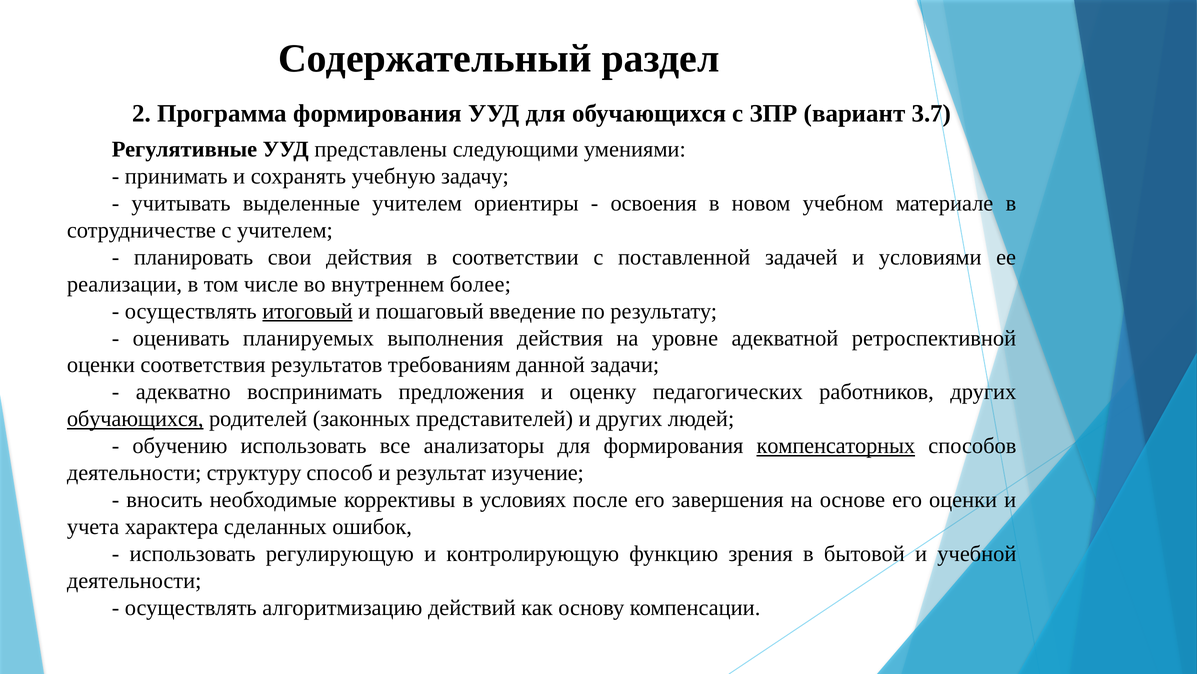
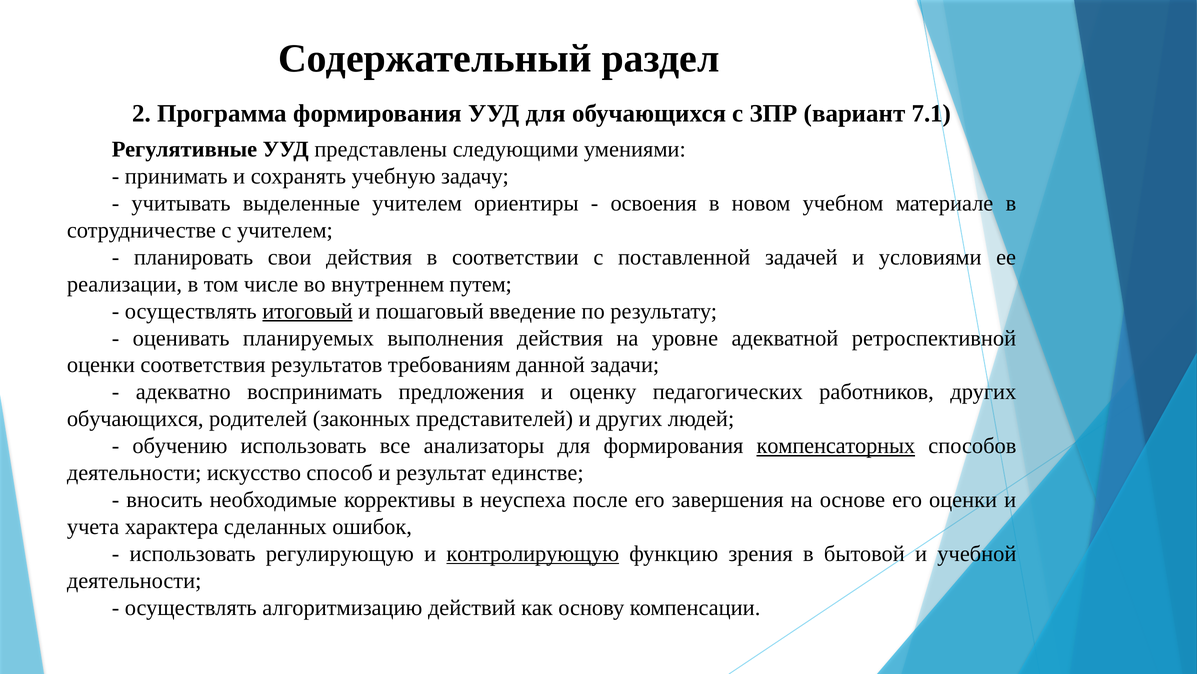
3.7: 3.7 -> 7.1 (931, 113)
более: более -> путем (481, 284)
обучающихся underline: present -> none (135, 419)
структуру: структуру -> искусство (254, 472)
изучение: изучение -> единстве (538, 472)
условиях: условиях -> неуспеха (523, 499)
контролирующую underline: none -> present (533, 553)
